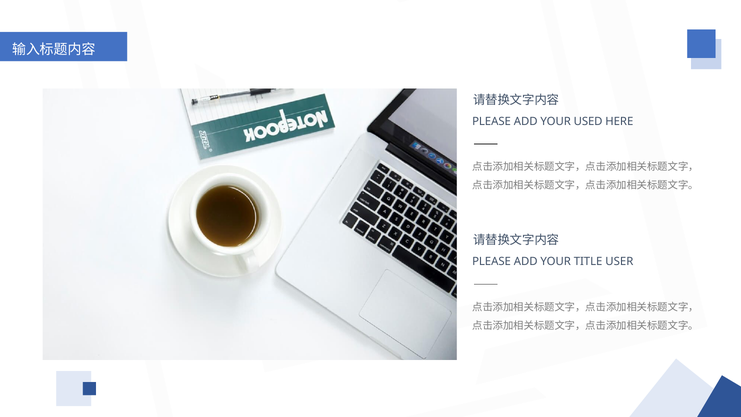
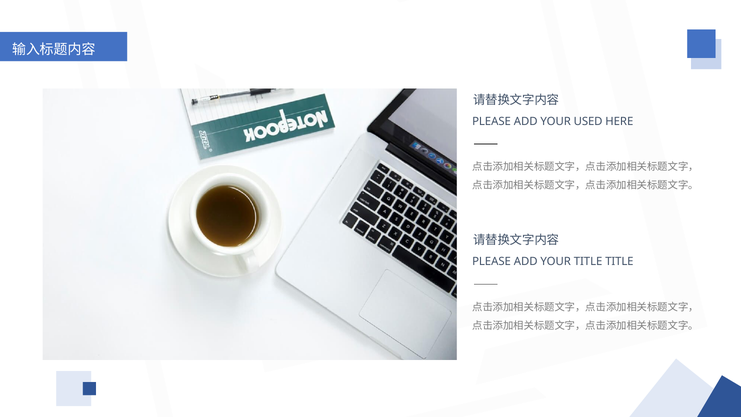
TITLE USER: USER -> TITLE (619, 261)
